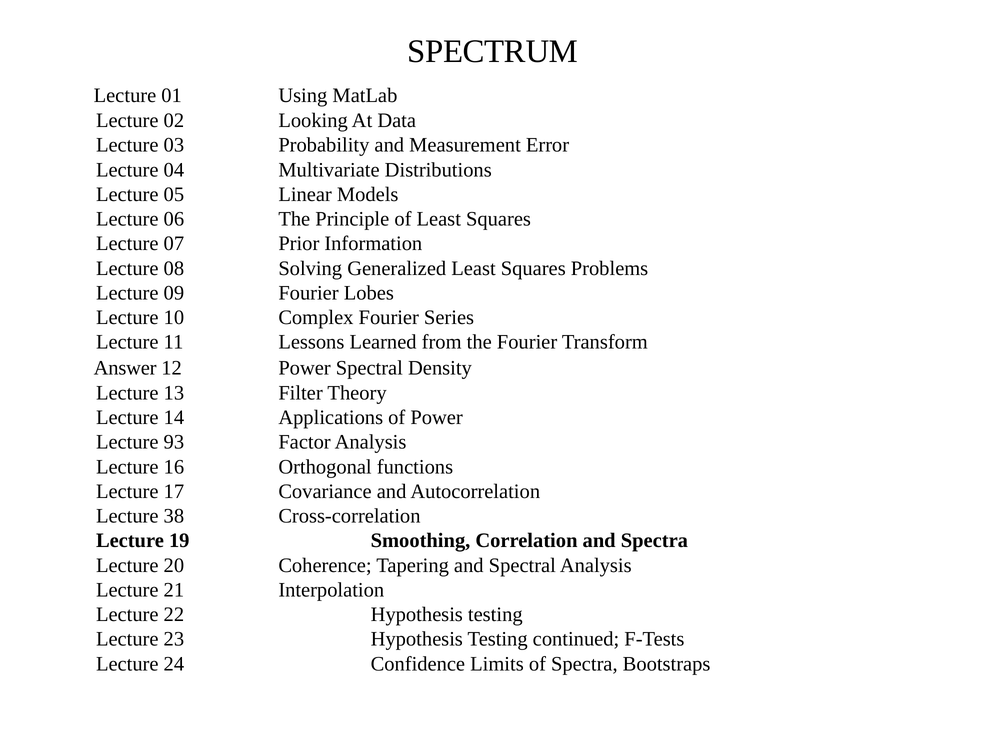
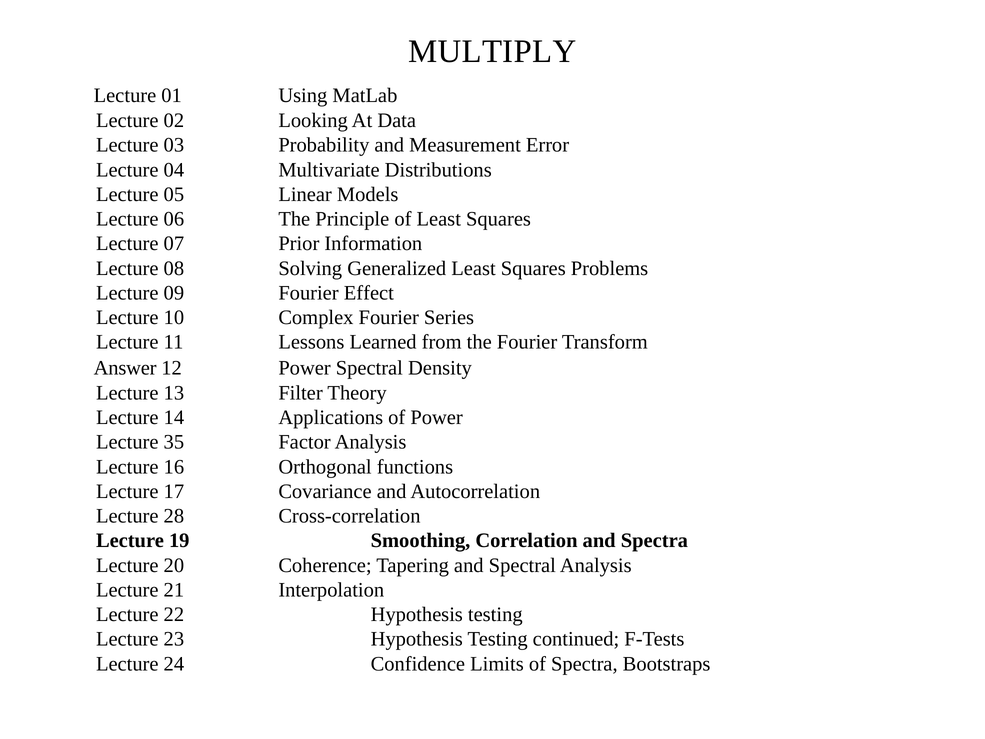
SPECTRUM: SPECTRUM -> MULTIPLY (492, 51)
Lobes: Lobes -> Effect (369, 293)
93: 93 -> 35 (174, 442)
38: 38 -> 28 (174, 516)
